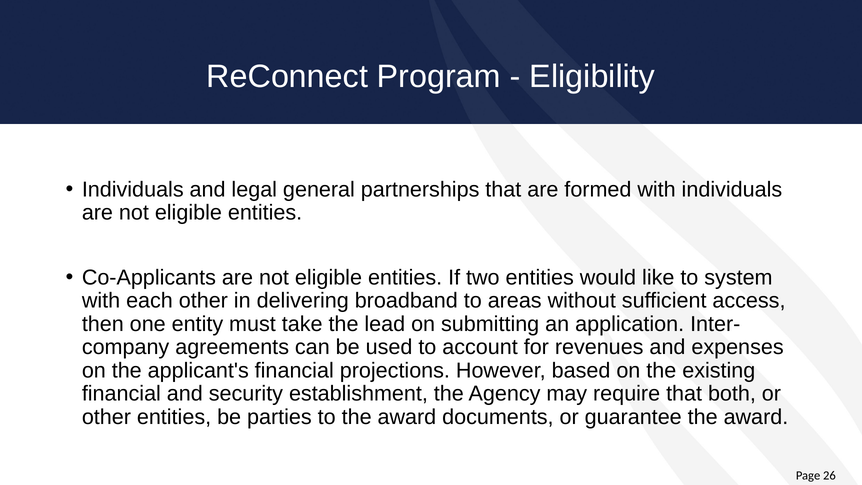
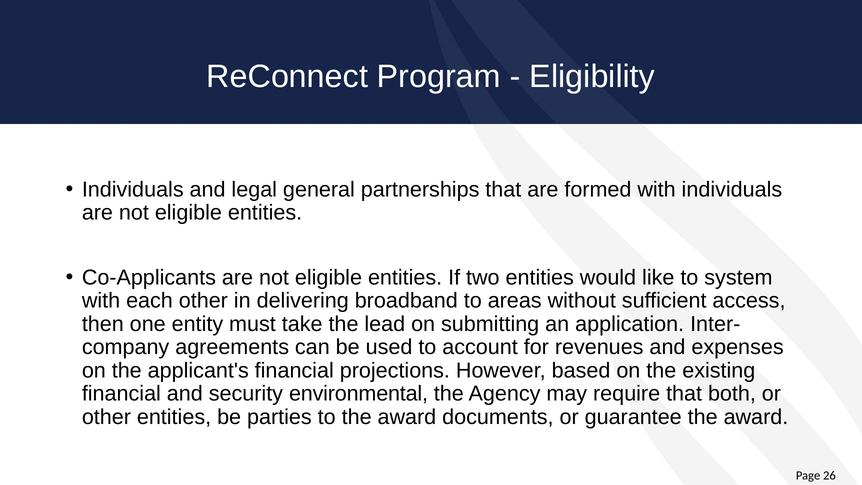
establishment: establishment -> environmental (359, 394)
